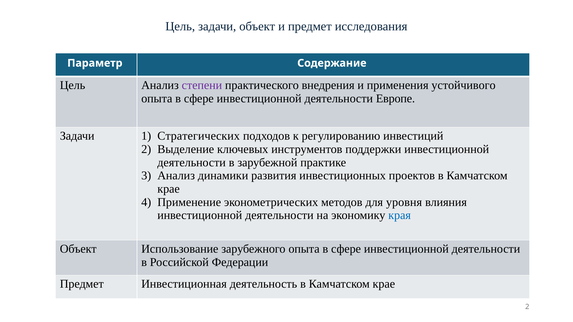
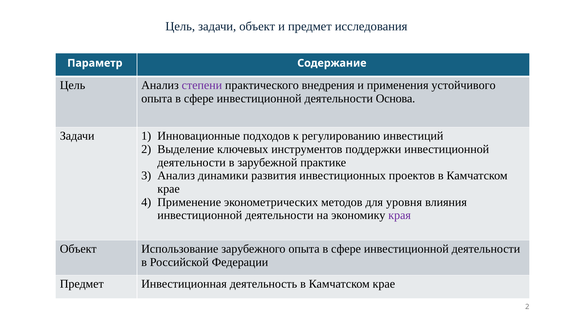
Европе: Европе -> Основа (395, 99)
Стратегических: Стратегических -> Инновационные (199, 136)
края colour: blue -> purple (400, 216)
